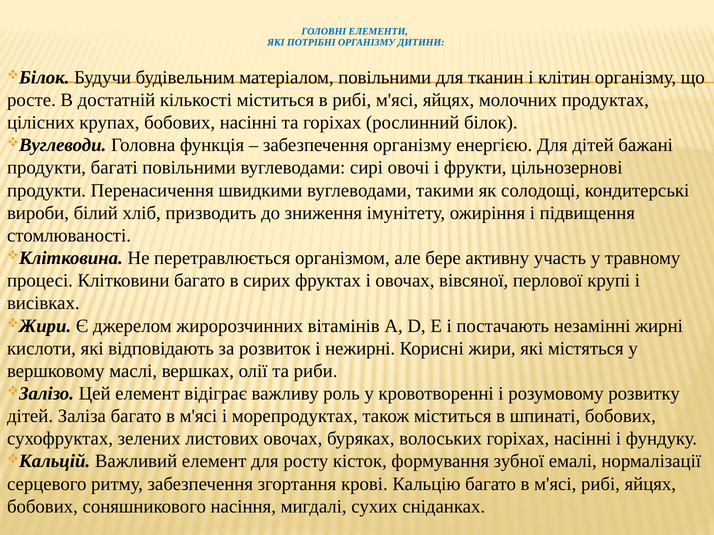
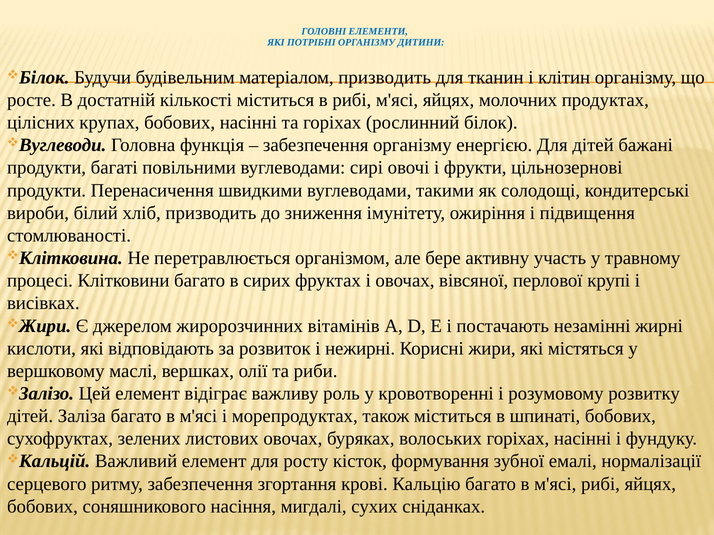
матеріалом повільними: повільними -> призводить (385, 77)
